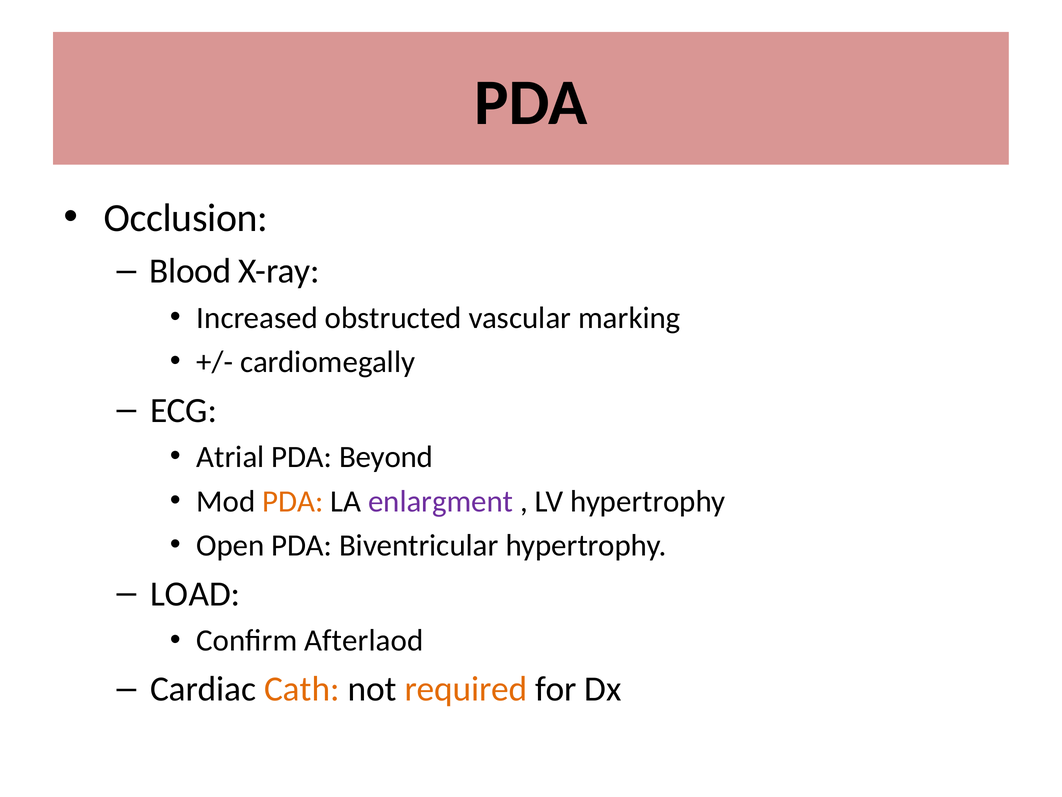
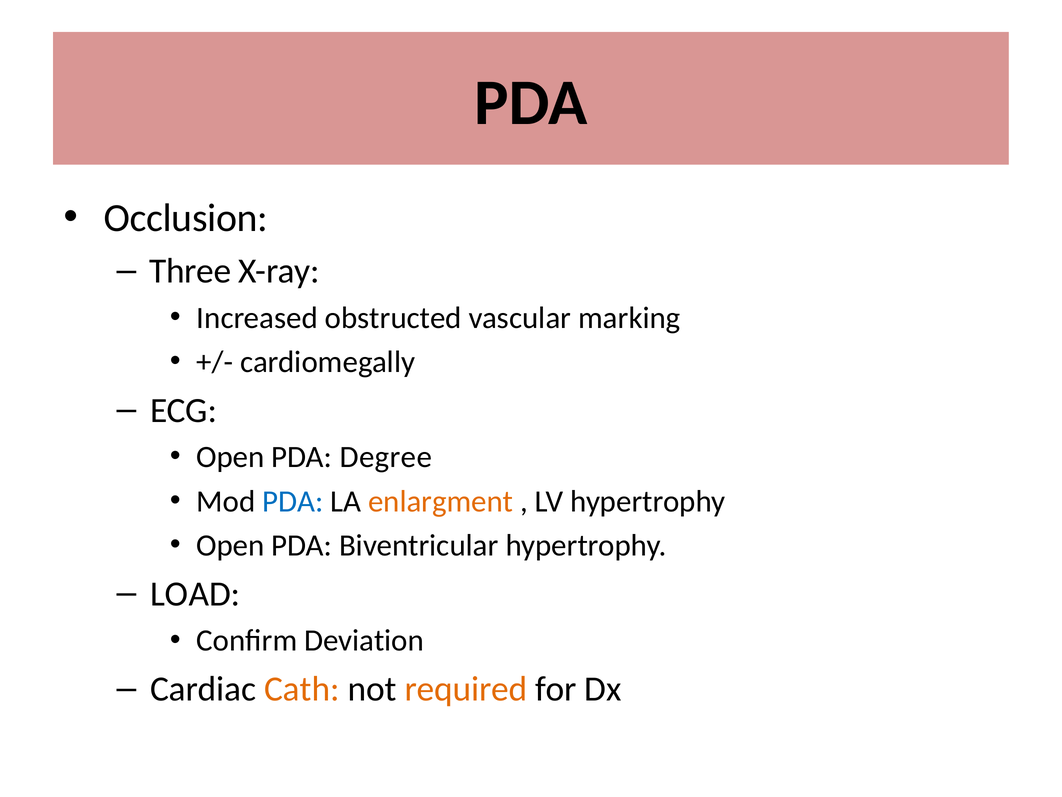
Blood: Blood -> Three (190, 271)
Atrial: Atrial -> Open (231, 457)
Beyond: Beyond -> Degree (386, 457)
PDA colour: orange -> blue (293, 501)
enlargment colour: purple -> orange (441, 501)
Afterlaod: Afterlaod -> Deviation (364, 640)
